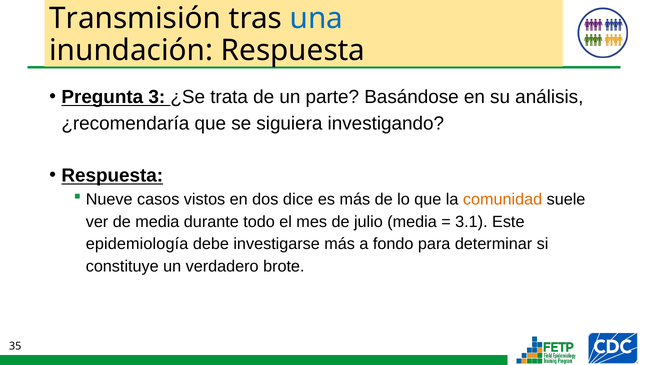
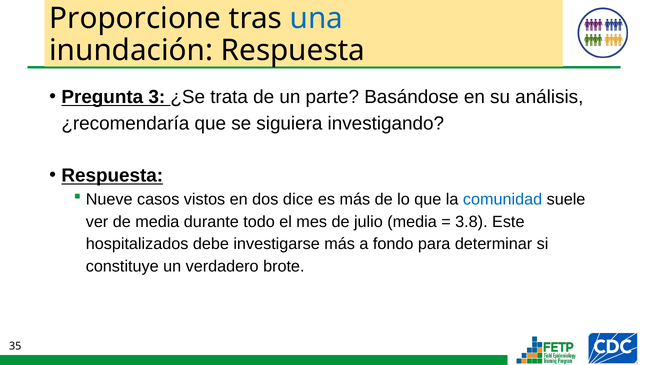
Transmisión: Transmisión -> Proporcione (135, 18)
comunidad colour: orange -> blue (503, 199)
3.1: 3.1 -> 3.8 (471, 221)
epidemiología: epidemiología -> hospitalizados (137, 244)
